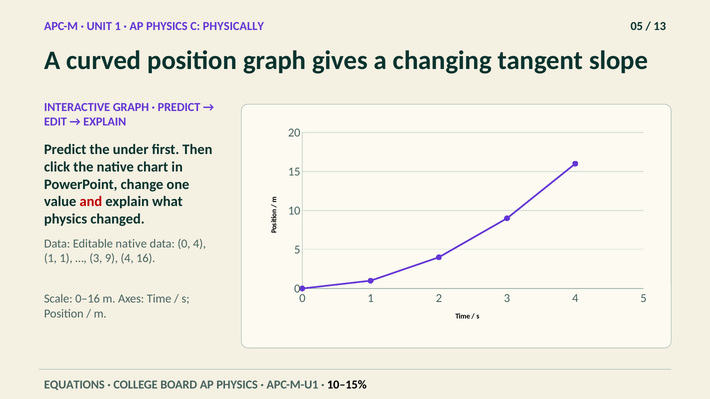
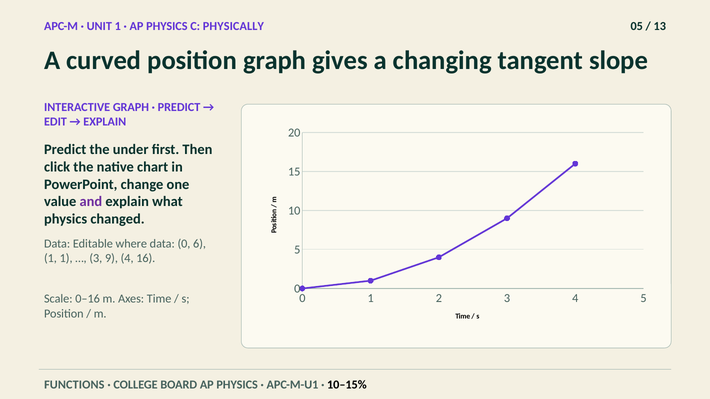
and colour: red -> purple (91, 202)
Editable native: native -> where (131, 244)
0 4: 4 -> 6 (200, 244)
EQUATIONS: EQUATIONS -> FUNCTIONS (74, 385)
